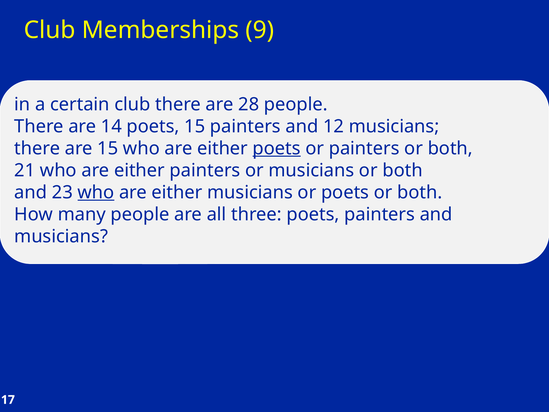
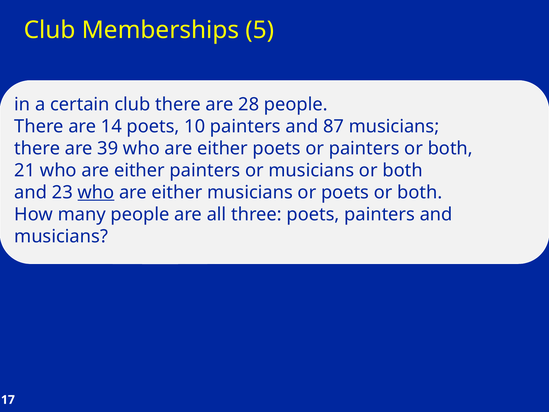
9: 9 -> 5 (260, 30)
poets 15: 15 -> 10 (195, 126)
12: 12 -> 87 (333, 126)
are 15: 15 -> 39 (108, 148)
poets underline: present -> none (277, 148)
